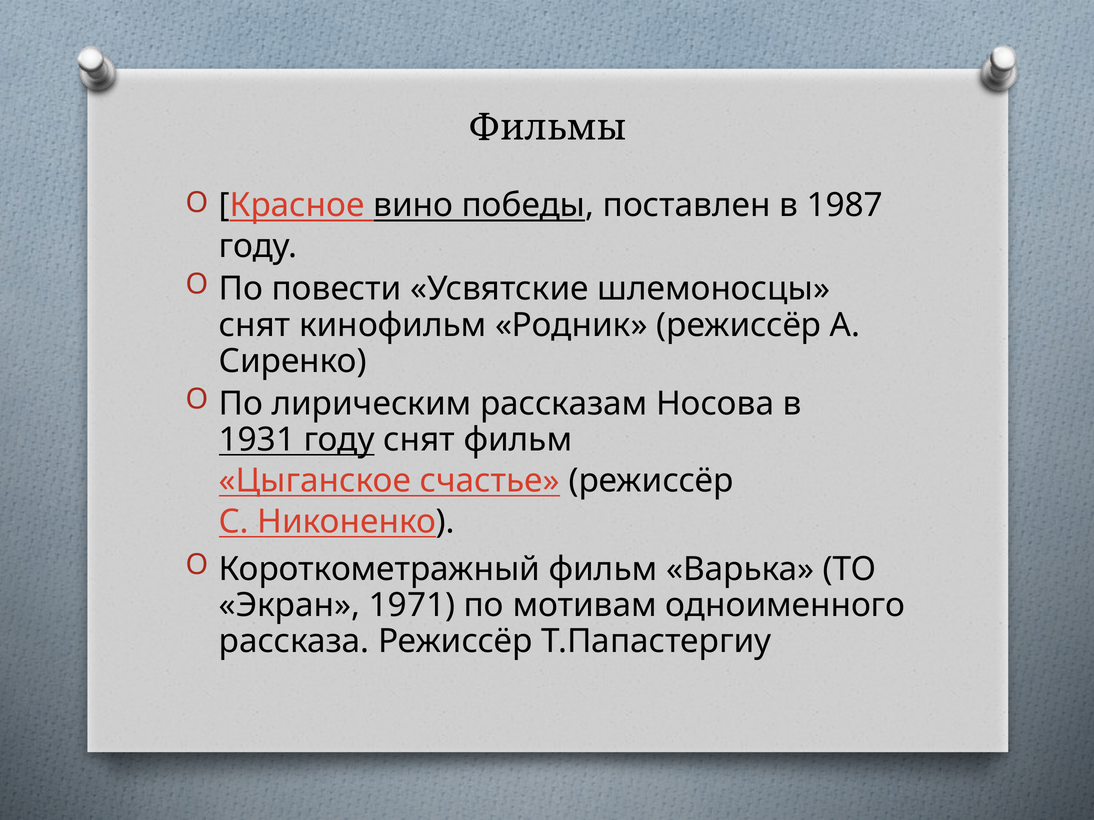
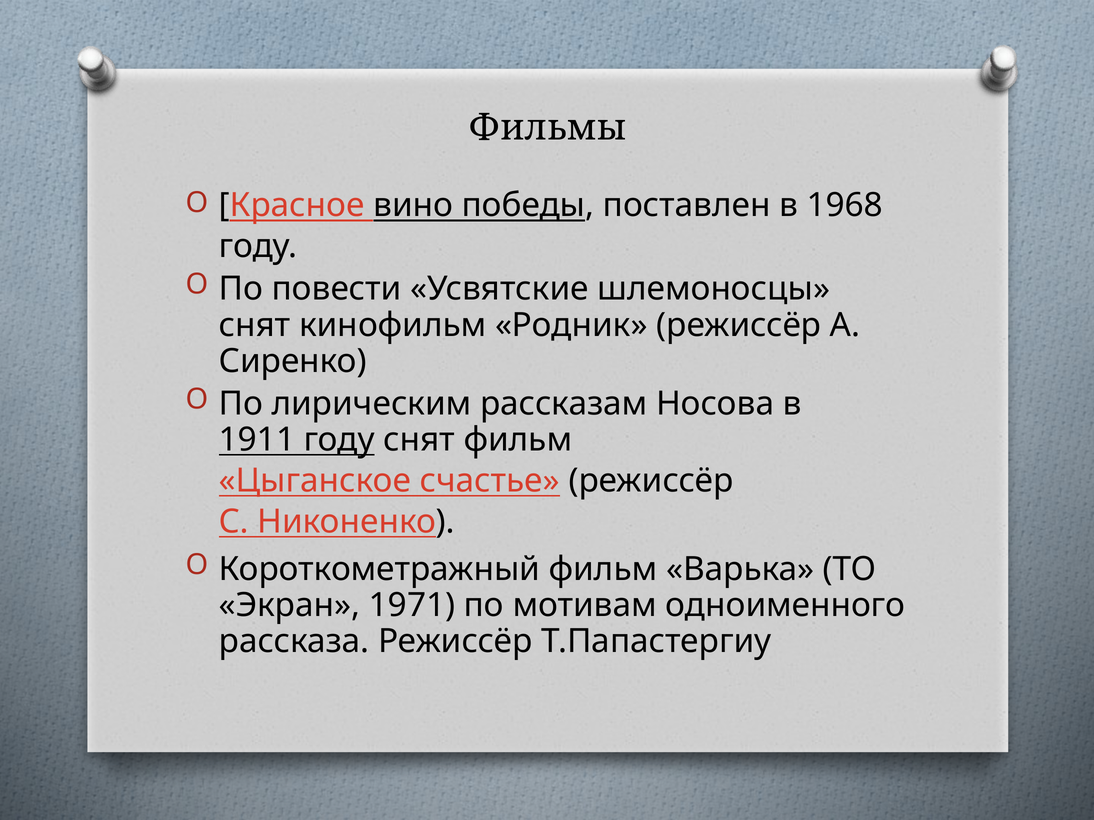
1987: 1987 -> 1968 (845, 205)
1931: 1931 -> 1911 (257, 440)
